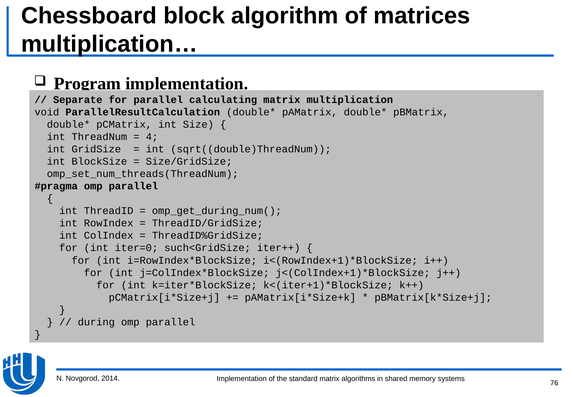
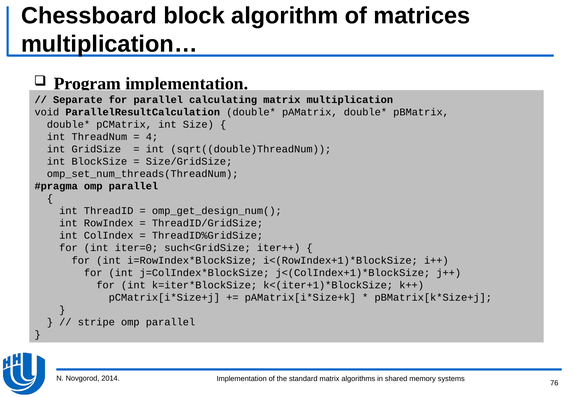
omp_get_during_num(: omp_get_during_num( -> omp_get_design_num( (217, 211)
during: during -> stripe (96, 322)
